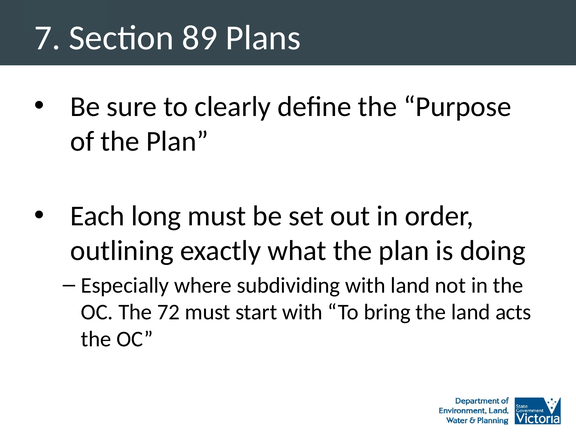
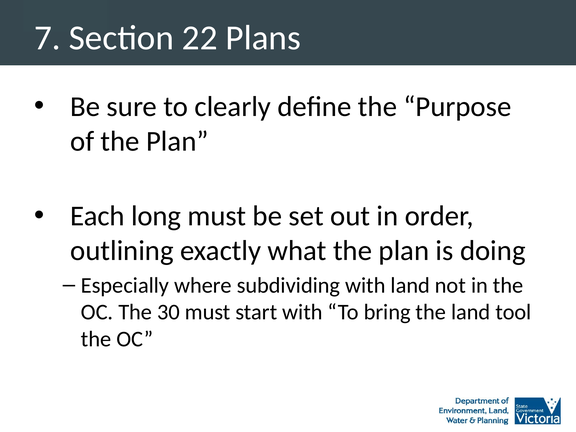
89: 89 -> 22 (200, 38)
72: 72 -> 30 (168, 312)
acts: acts -> tool (513, 312)
